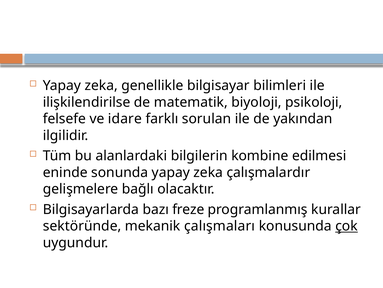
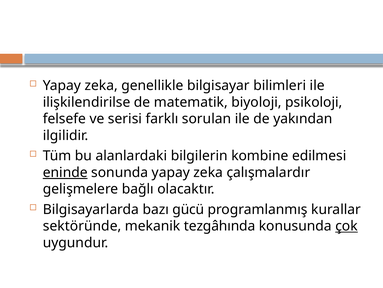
idare: idare -> serisi (125, 119)
eninde underline: none -> present (65, 172)
freze: freze -> gücü (188, 209)
çalışmaları: çalışmaları -> tezgâhında (220, 226)
